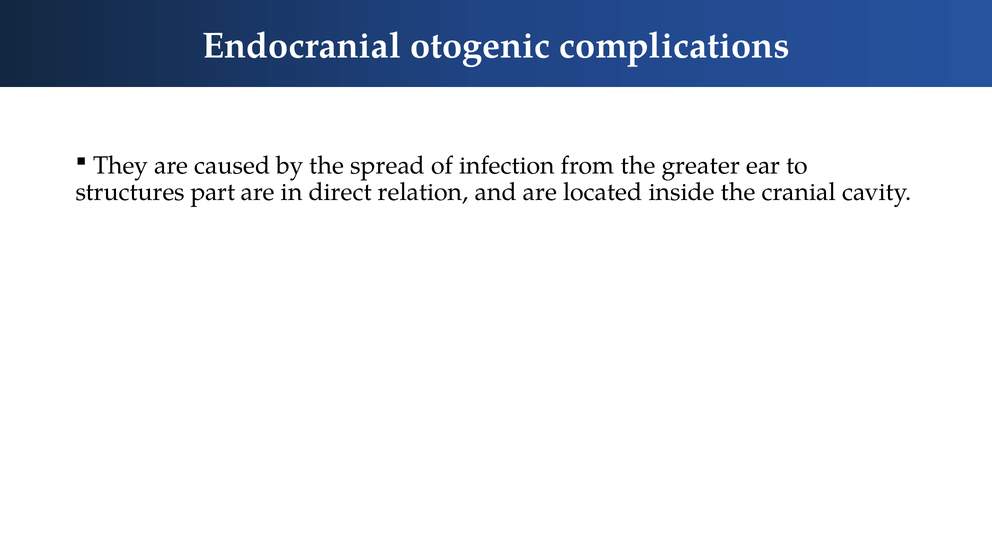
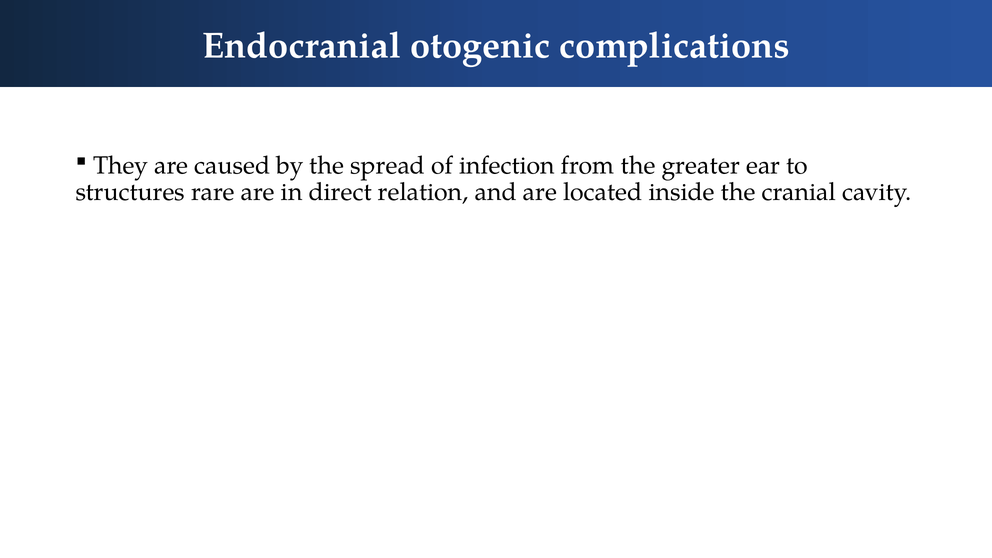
part: part -> rare (213, 192)
